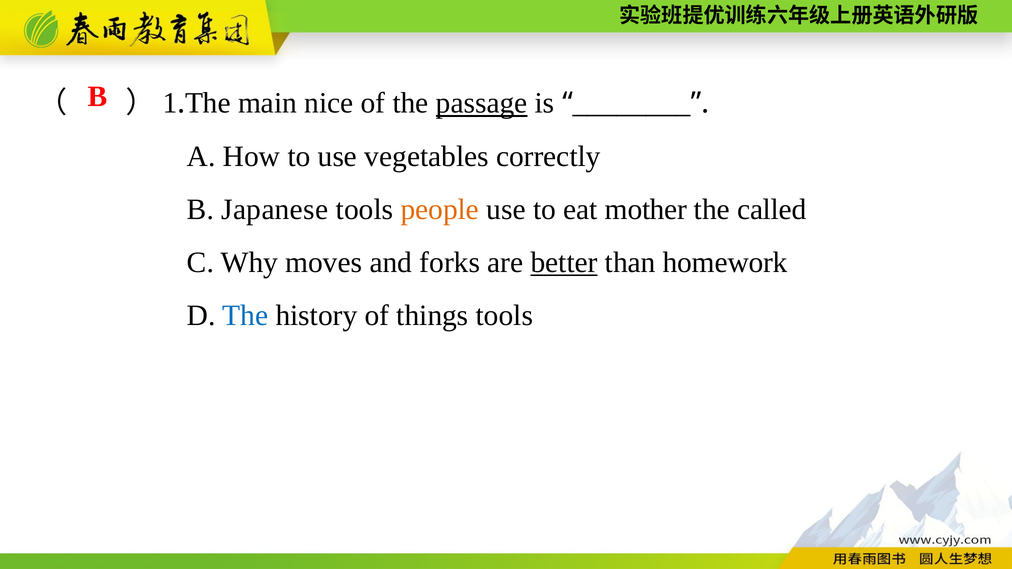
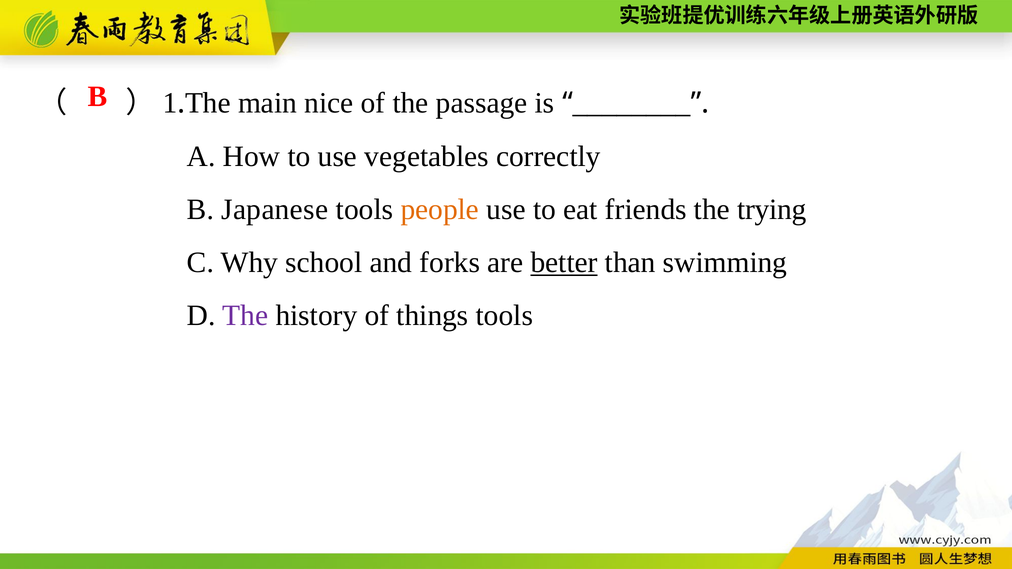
passage underline: present -> none (482, 103)
mother: mother -> friends (646, 210)
called: called -> trying (772, 210)
moves: moves -> school (324, 263)
homework: homework -> swimming (725, 263)
The colour: blue -> purple (245, 316)
